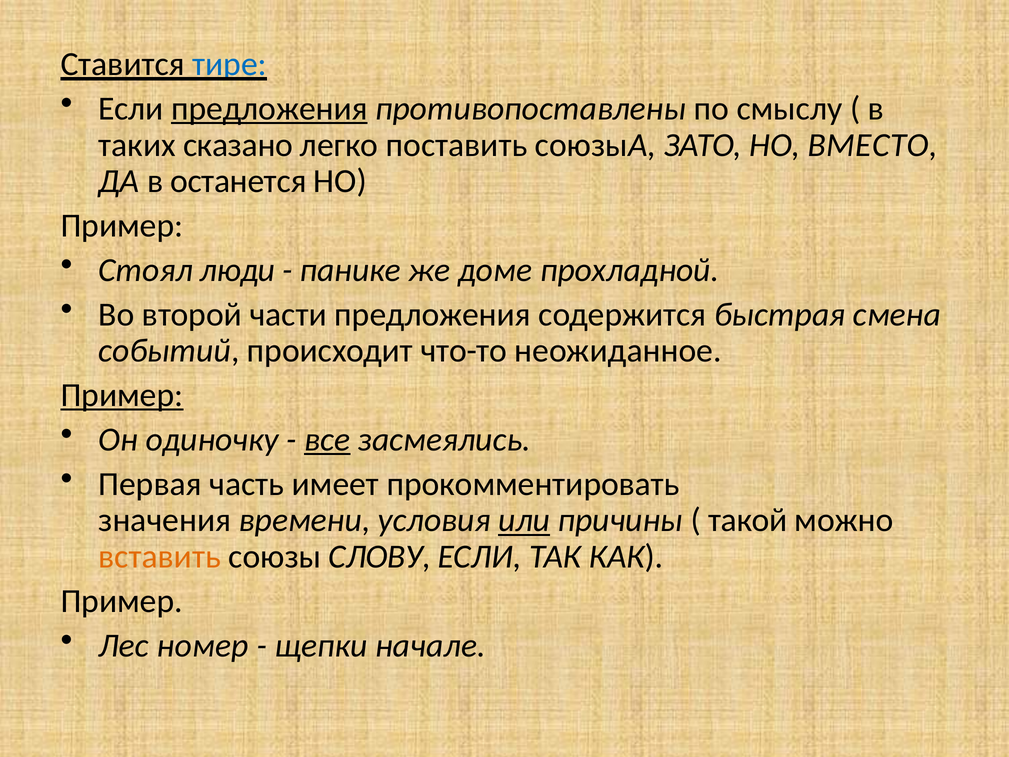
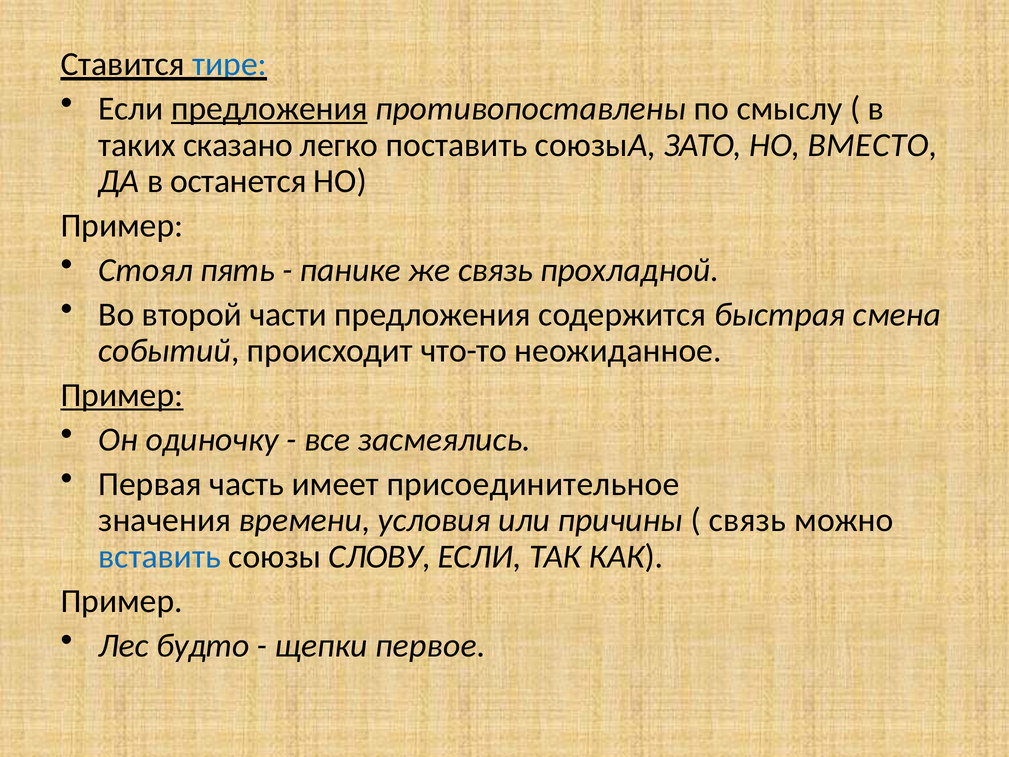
люди: люди -> пять (238, 270)
же доме: доме -> связь (495, 270)
все underline: present -> none (327, 439)
прокомментировать: прокомментировать -> присоединительное (533, 484)
или underline: present -> none (524, 520)
такой: такой -> связь (747, 520)
вставить colour: orange -> blue (160, 556)
номер: номер -> будто (203, 645)
начале: начале -> первое (430, 645)
